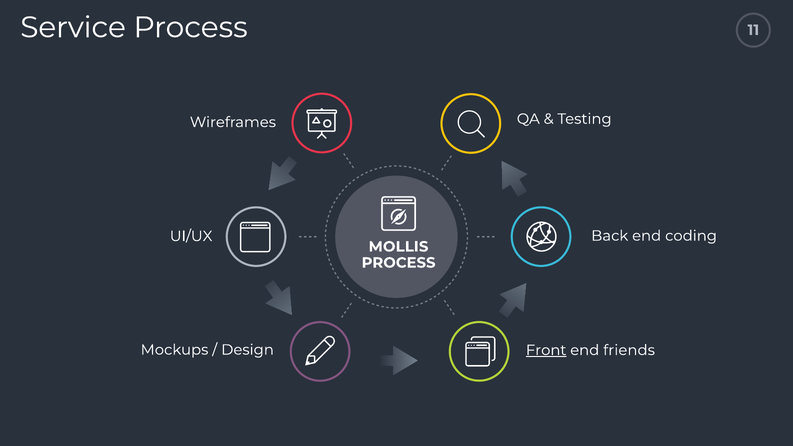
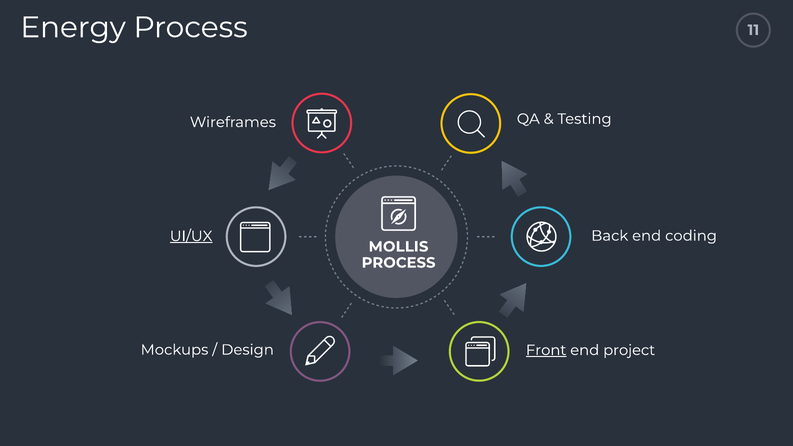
Service: Service -> Energy (73, 27)
UI/UX underline: none -> present (191, 236)
friends: friends -> project (629, 350)
